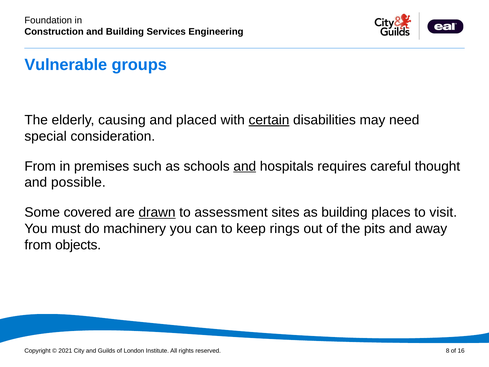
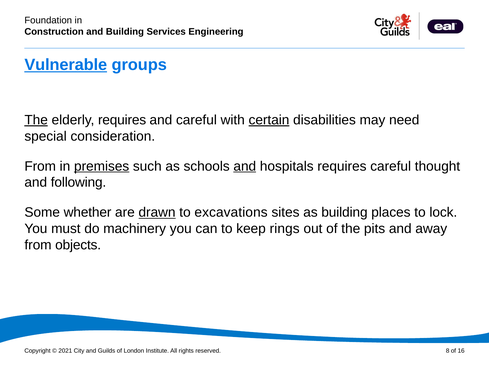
Vulnerable underline: none -> present (66, 65)
The underline: none -> present (36, 120)
elderly causing: causing -> requires (122, 120)
and placed: placed -> careful (196, 120)
premises underline: none -> present (102, 166)
possible: possible -> following (79, 182)
covered: covered -> whether (88, 212)
assessment: assessment -> excavations (231, 212)
visit: visit -> lock (443, 212)
